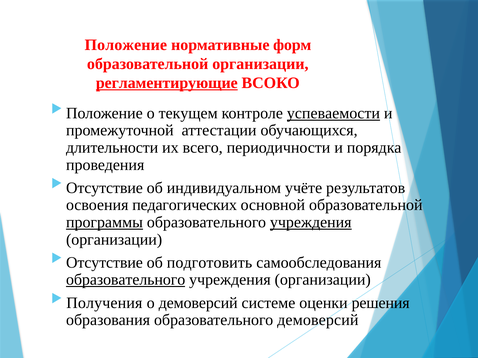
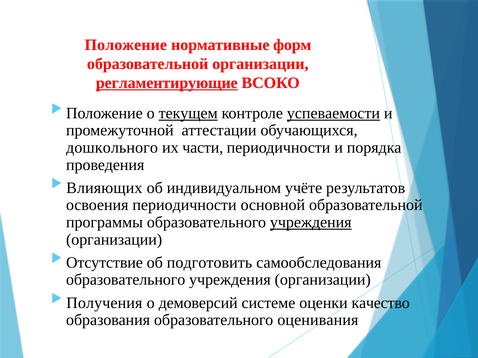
текущем underline: none -> present (188, 113)
длительности: длительности -> дошкольного (112, 148)
всего: всего -> части (203, 148)
Отсутствие: Отсутствие -> Влияющих (104, 188)
освоения педагогических: педагогических -> периодичности (184, 205)
программы underline: present -> none (104, 223)
образовательного underline: present -> none (126, 280)
решения: решения -> качество (381, 303)
образовательного демоверсий: демоверсий -> оценивания (318, 320)
